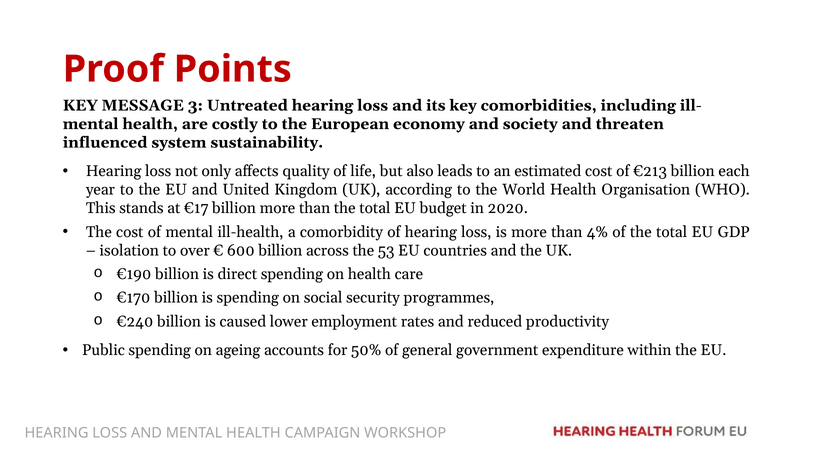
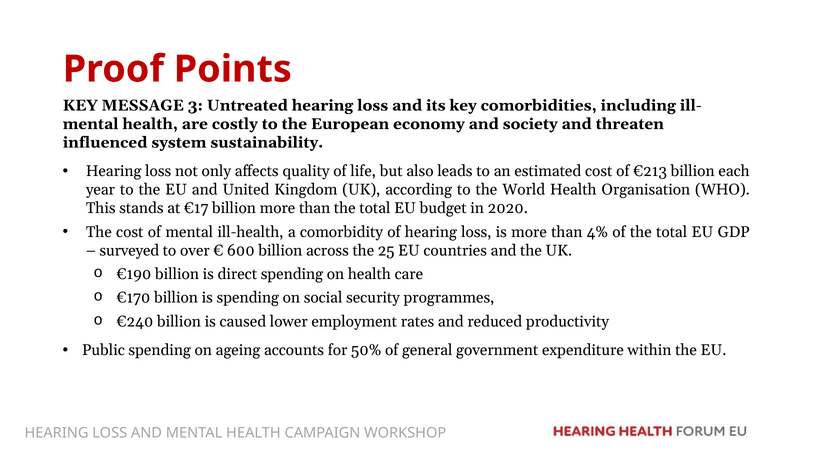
isolation: isolation -> surveyed (129, 250)
53: 53 -> 25 (386, 250)
